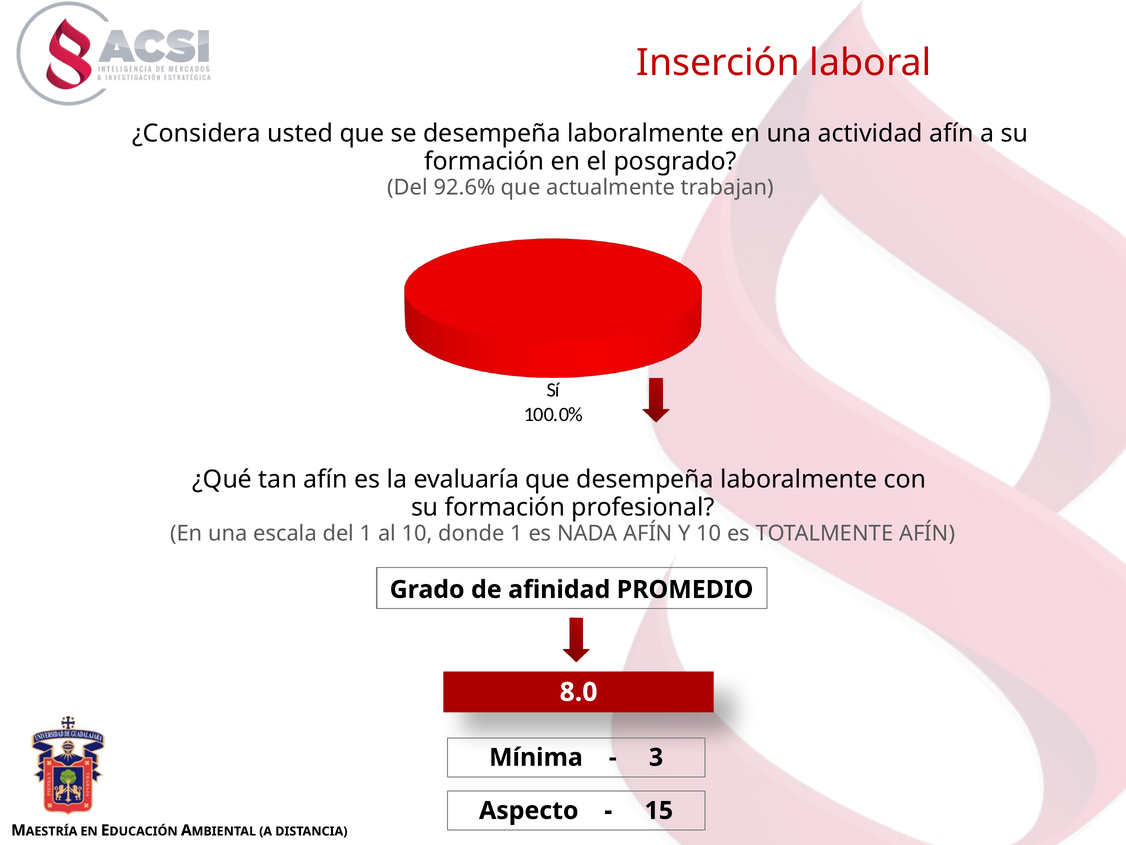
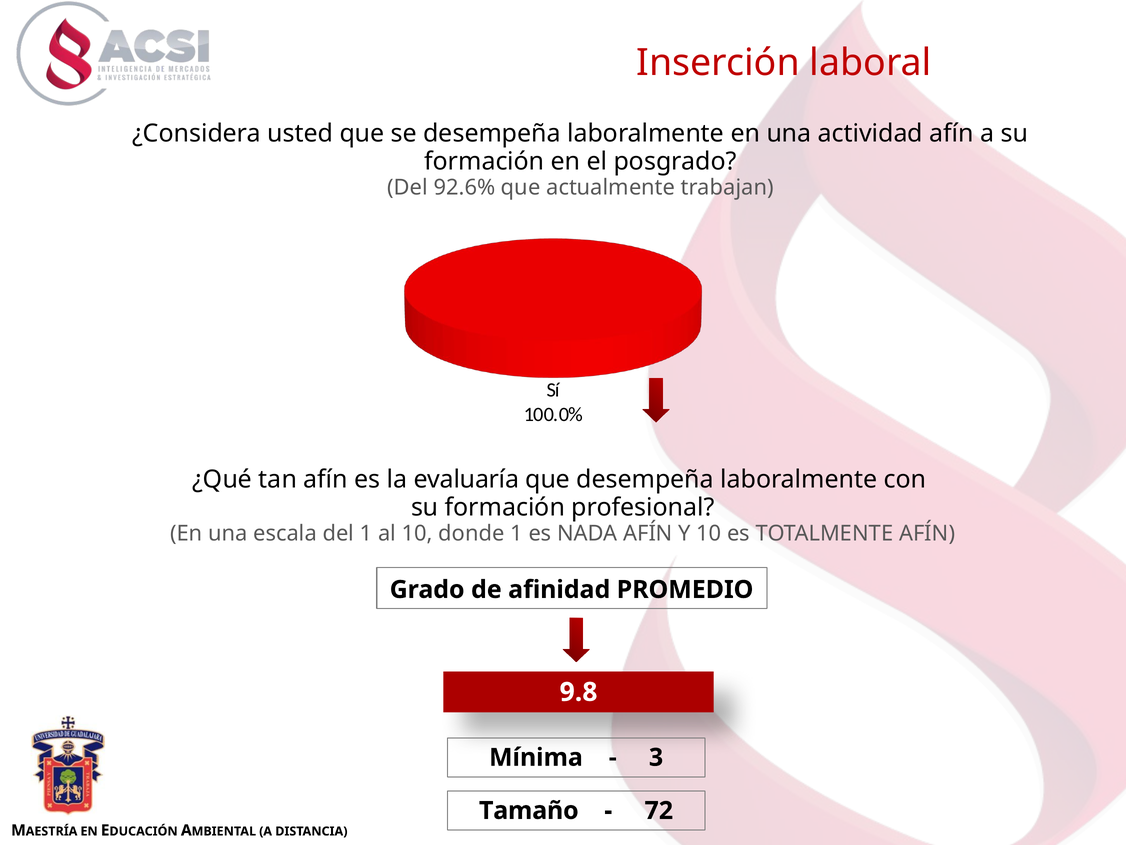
8.0: 8.0 -> 9.8 (579, 692)
Aspecto: Aspecto -> Tamaño (529, 810)
15: 15 -> 72 (659, 810)
